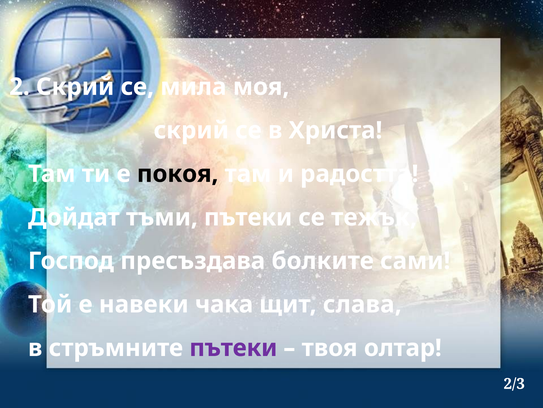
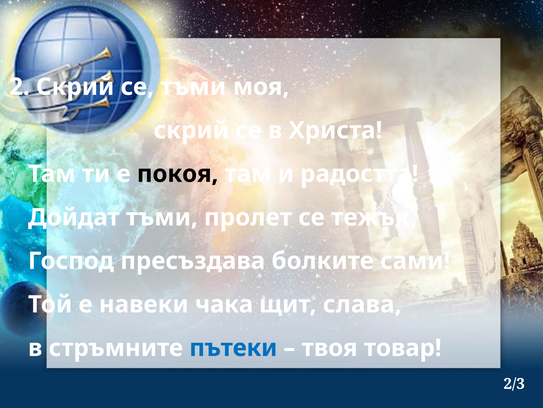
се мила: мила -> тъми (193, 87)
тъми пътеки: пътеки -> пролет (248, 217)
пътеки colour: purple -> blue (233, 347)
олтар: олтар -> товар (403, 347)
